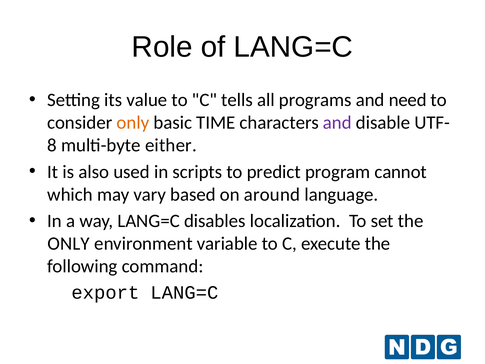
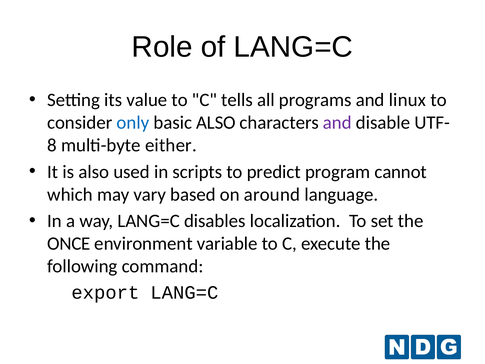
need: need -> linux (407, 100)
only colour: orange -> blue (133, 123)
basic TIME: TIME -> ALSO (216, 123)
ONLY: ONLY -> ONCE (69, 243)
